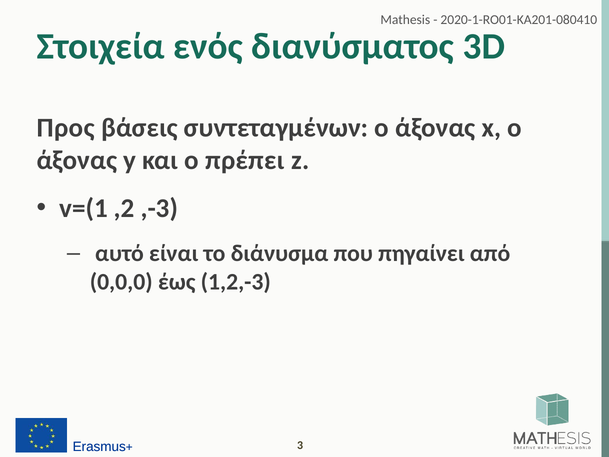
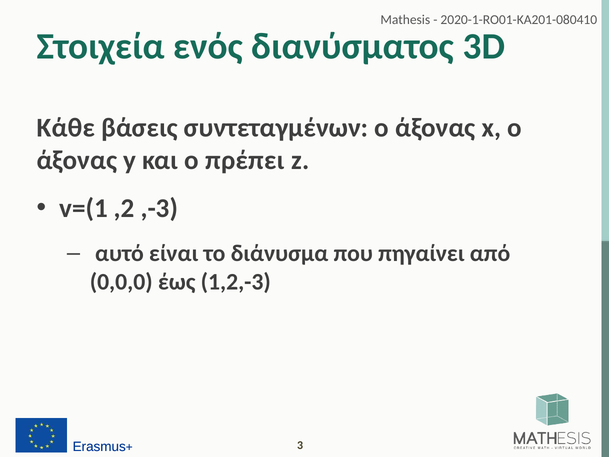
Προς: Προς -> Κάθε (66, 128)
